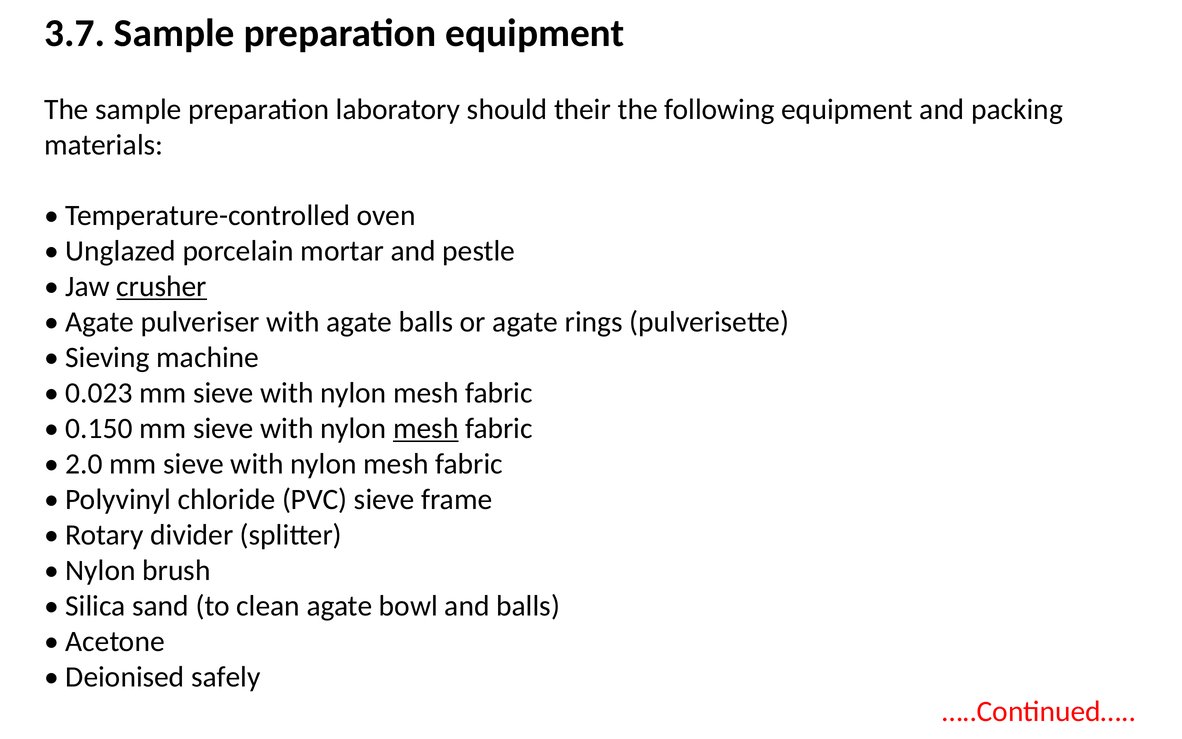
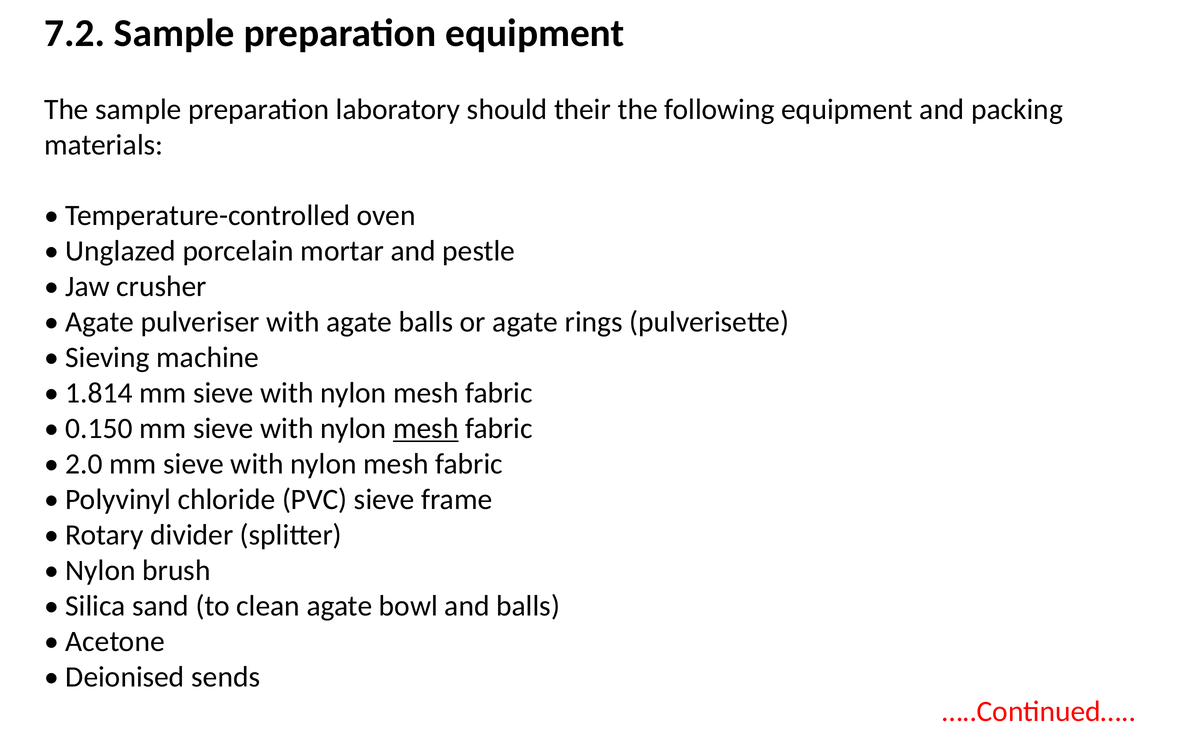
3.7: 3.7 -> 7.2 (75, 33)
crusher underline: present -> none (162, 287)
0.023: 0.023 -> 1.814 (99, 393)
safely: safely -> sends (226, 677)
